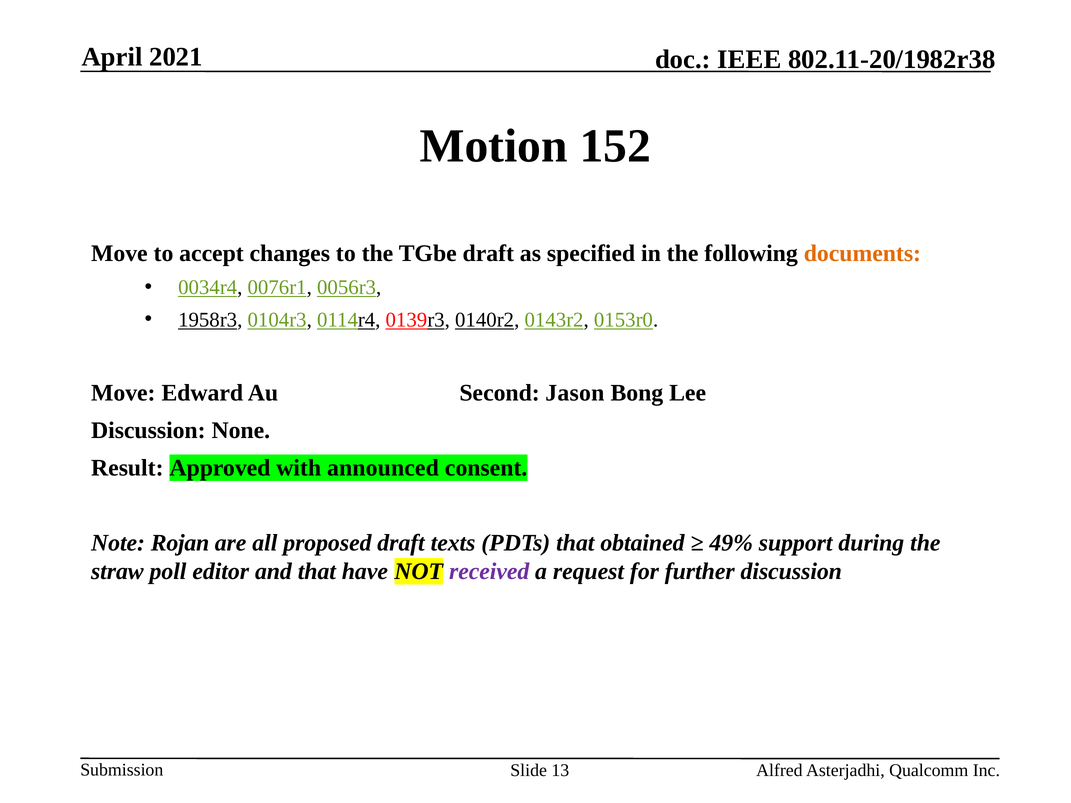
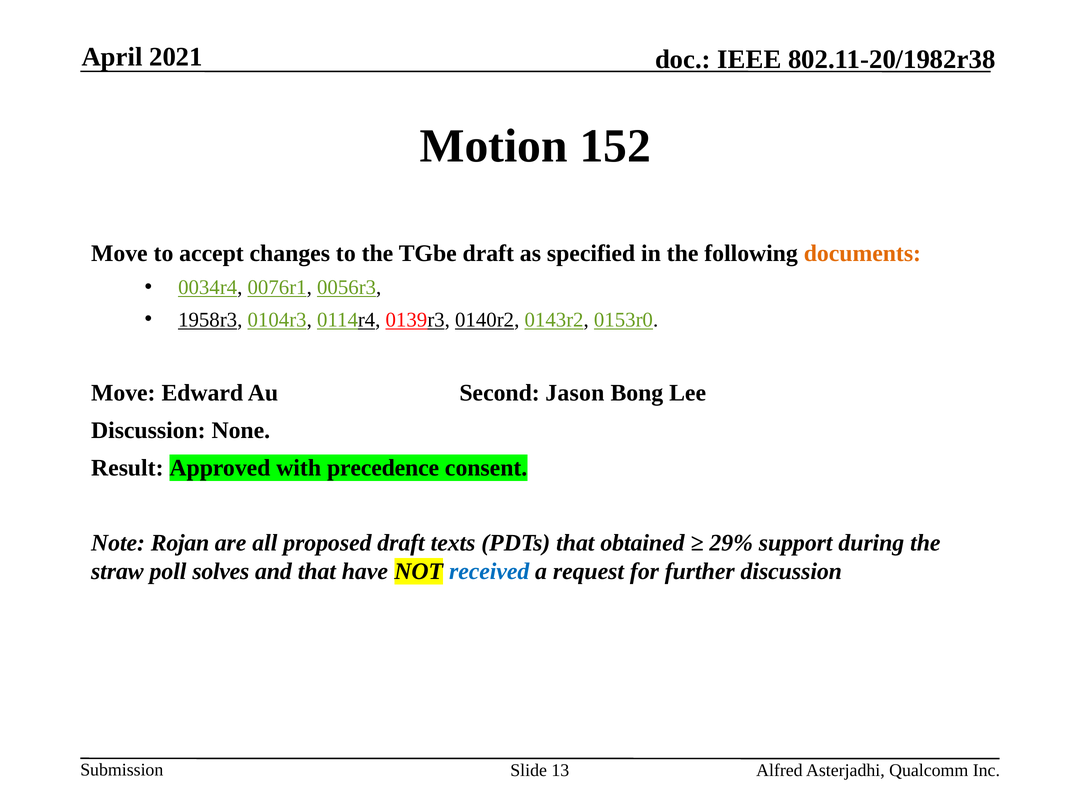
announced: announced -> precedence (383, 468)
49%: 49% -> 29% (731, 543)
editor: editor -> solves (221, 572)
received colour: purple -> blue (489, 572)
